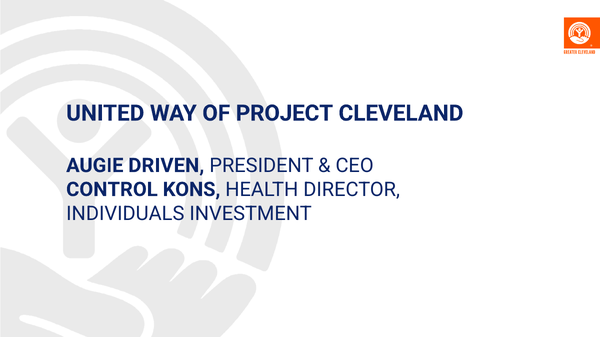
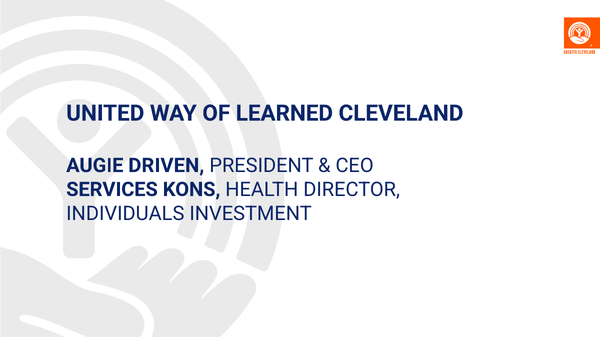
PROJECT: PROJECT -> LEARNED (284, 113)
CONTROL: CONTROL -> SERVICES (112, 190)
